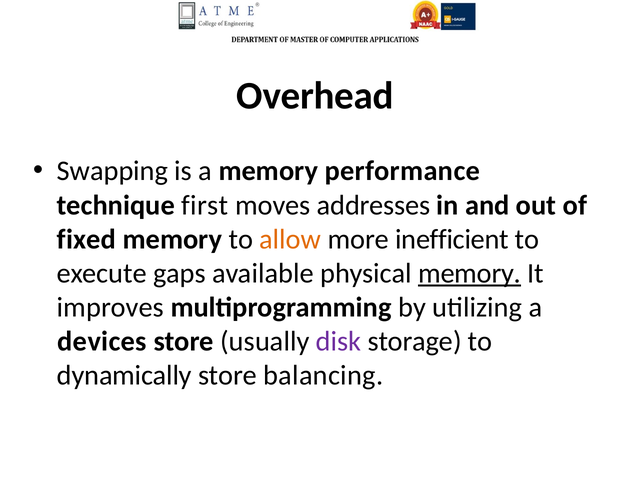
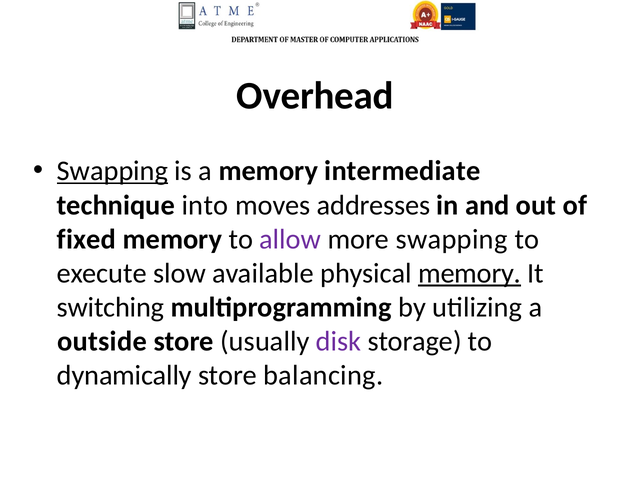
Swapping underline: none -> present (113, 171)
performance: performance -> intermediate (402, 171)
first: first -> into (205, 205)
allow colour: orange -> purple (290, 239)
more inefficient: inefficient -> swapping (452, 239)
gaps: gaps -> slow (179, 273)
improves: improves -> switching (111, 308)
devices: devices -> outside (102, 342)
